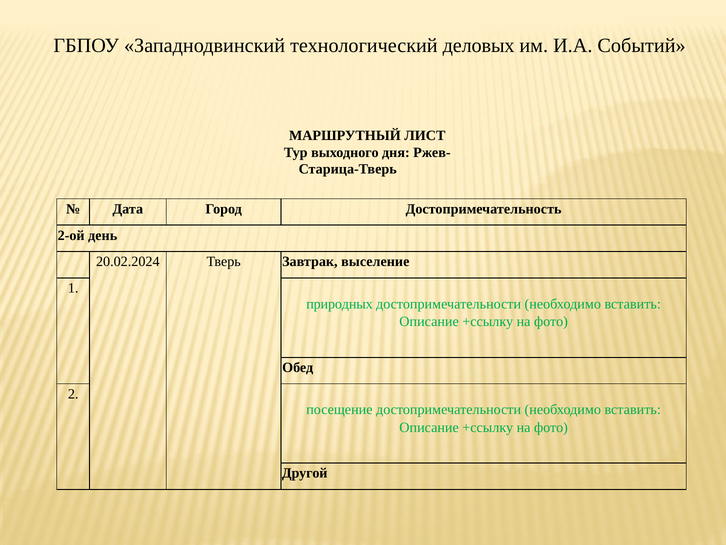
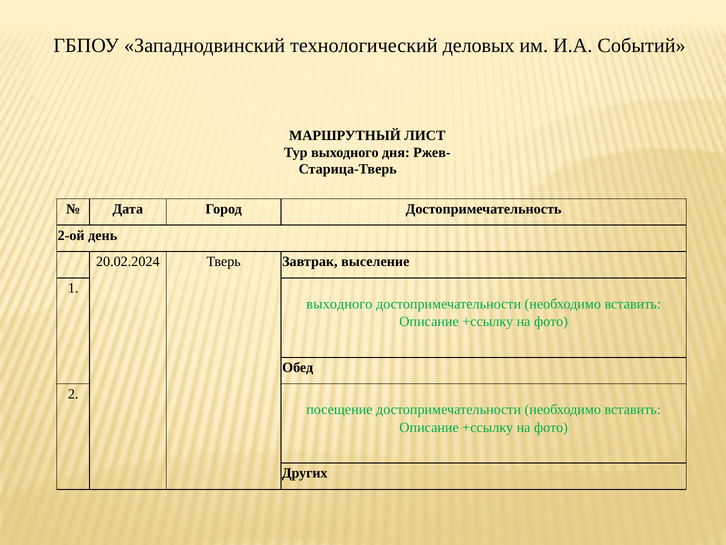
природных: природных -> выходного (339, 304)
Другой: Другой -> Других (305, 473)
